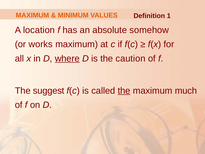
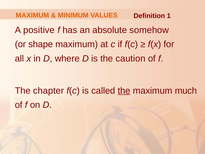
location: location -> positive (39, 30)
works: works -> shape (41, 44)
where underline: present -> none (67, 58)
suggest: suggest -> chapter (49, 91)
